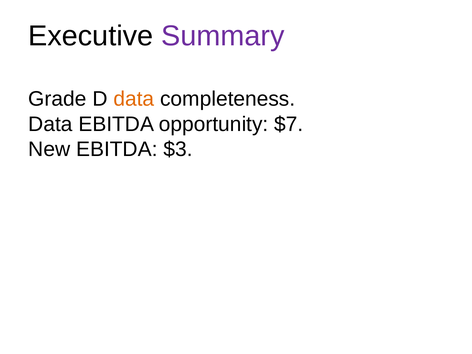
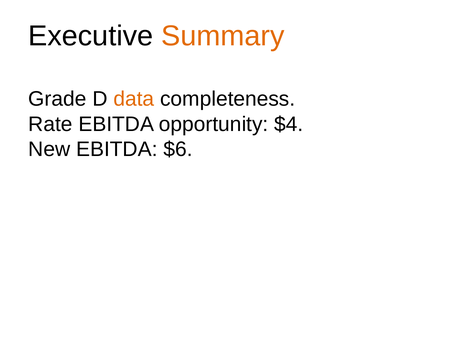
Summary colour: purple -> orange (223, 36)
Data: Data -> Rate (50, 124)
$7: $7 -> $4 (289, 124)
$3: $3 -> $6 (178, 149)
